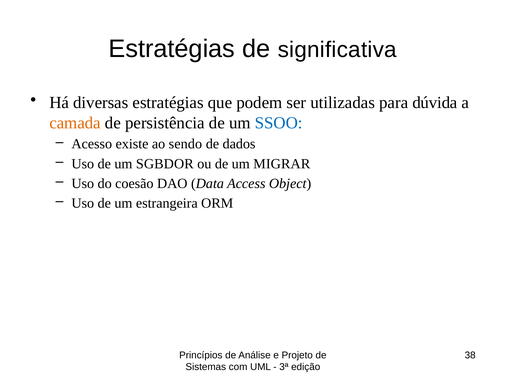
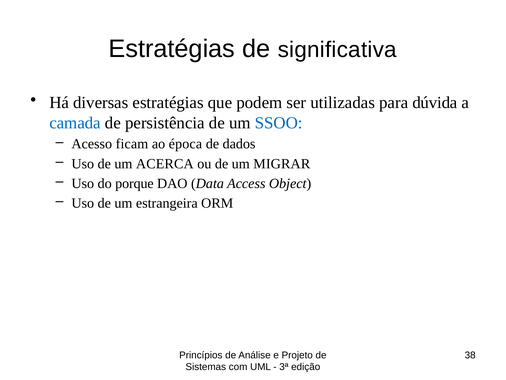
camada colour: orange -> blue (75, 123)
existe: existe -> ficam (132, 144)
sendo: sendo -> época (185, 144)
SGBDOR: SGBDOR -> ACERCA (165, 163)
coesão: coesão -> porque (134, 183)
